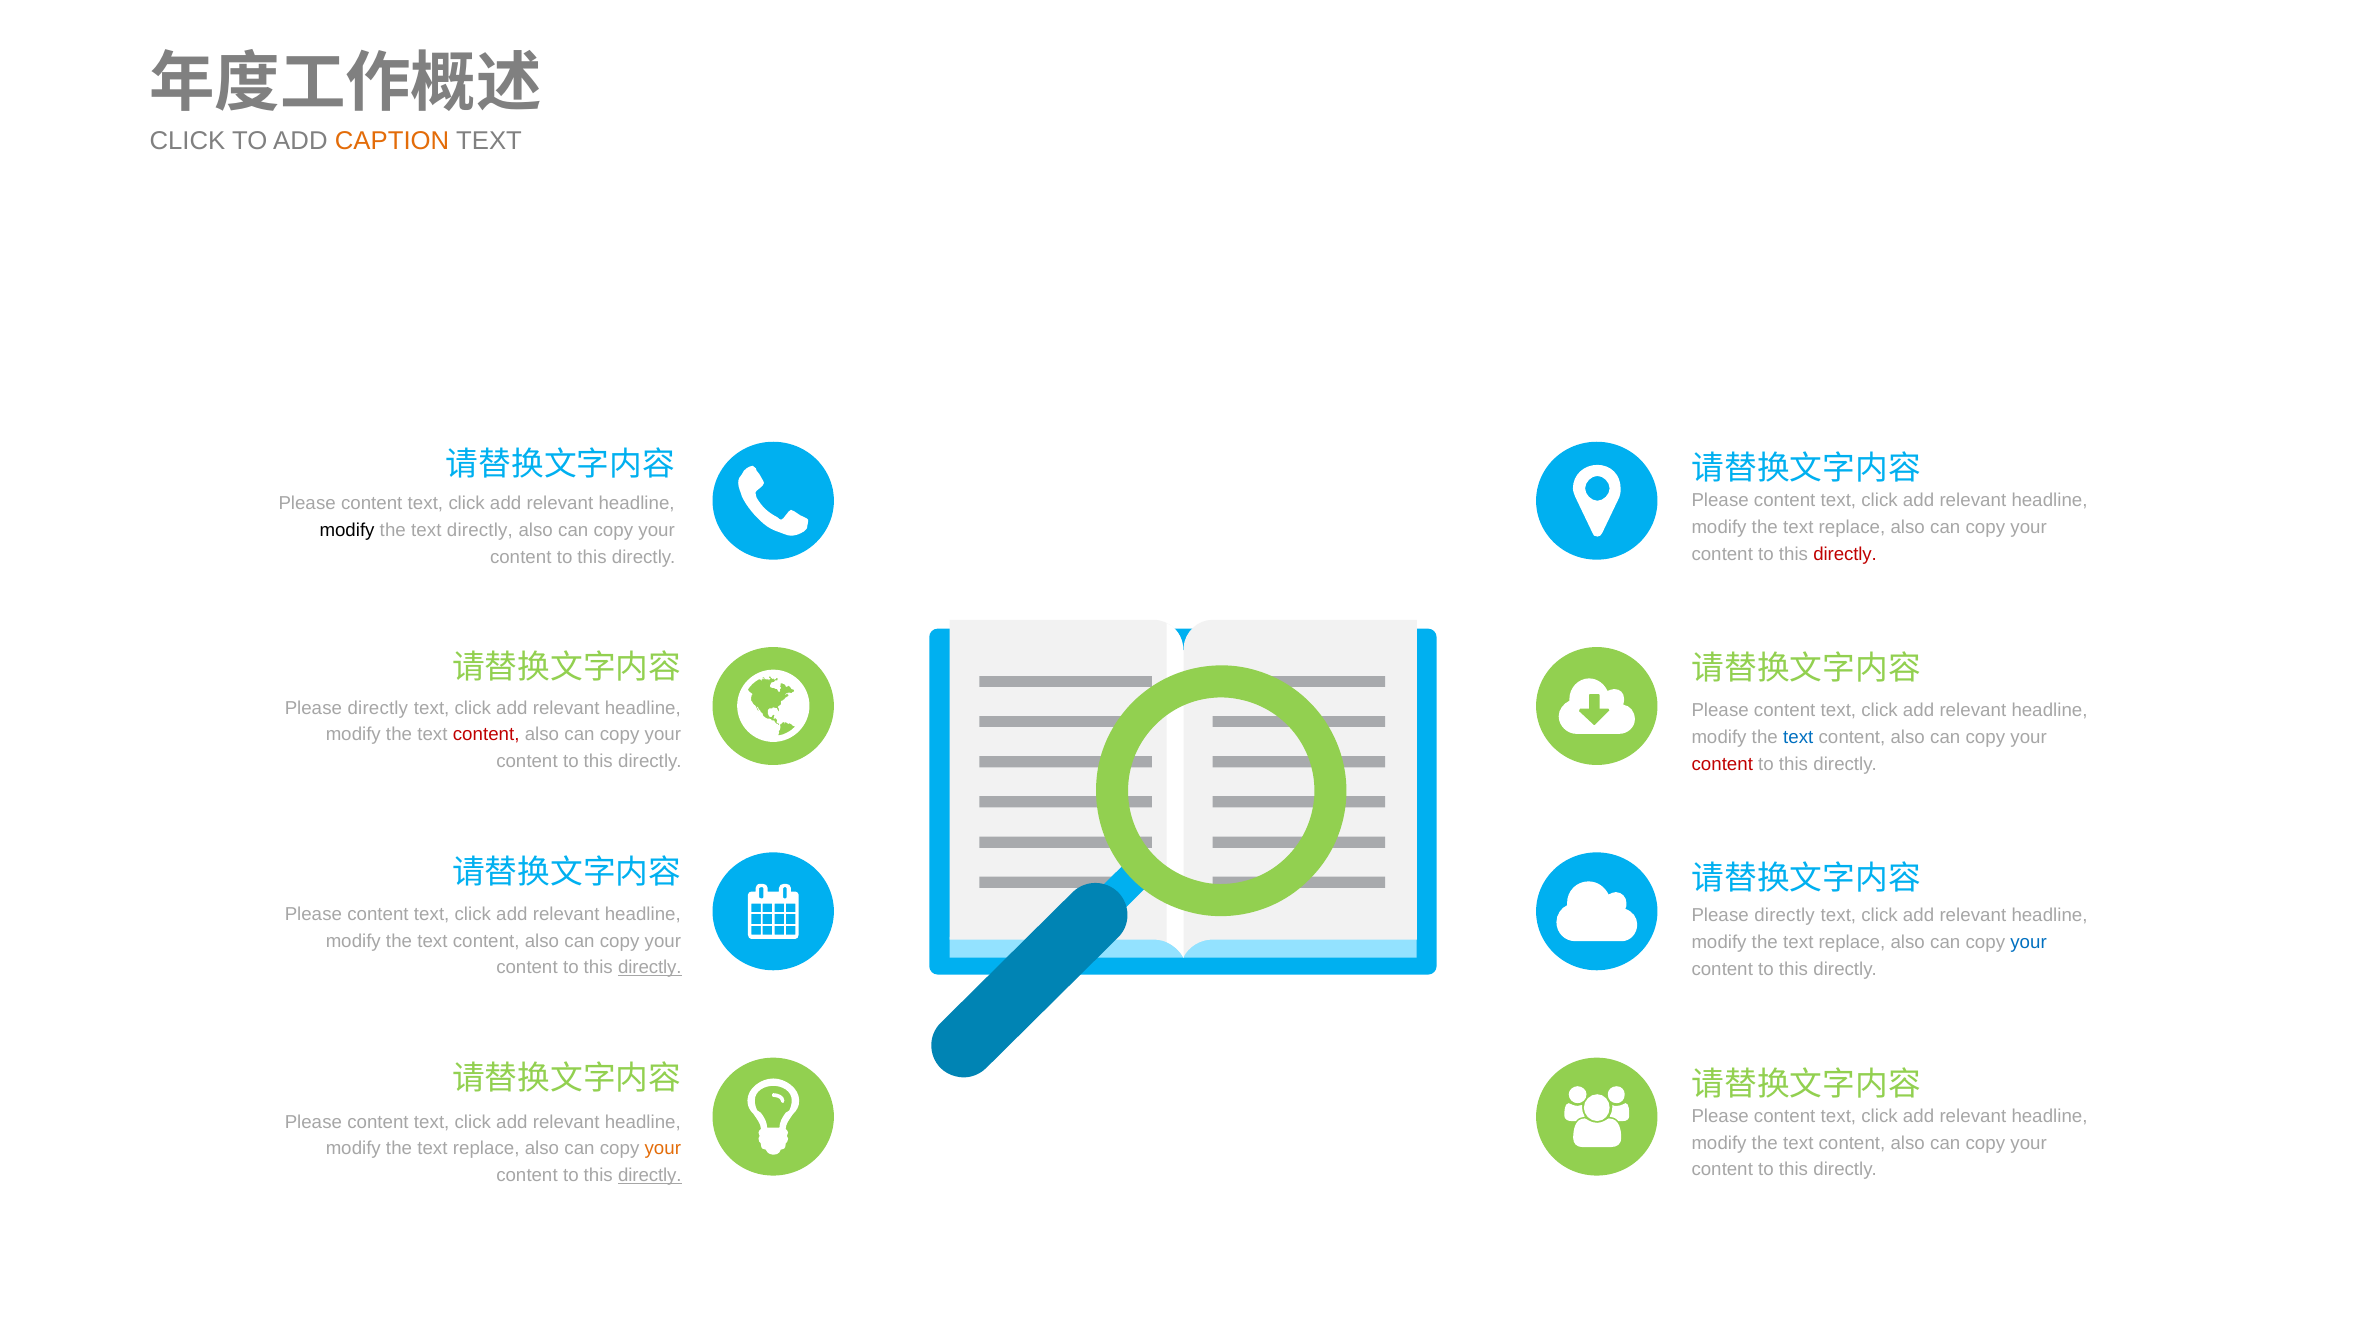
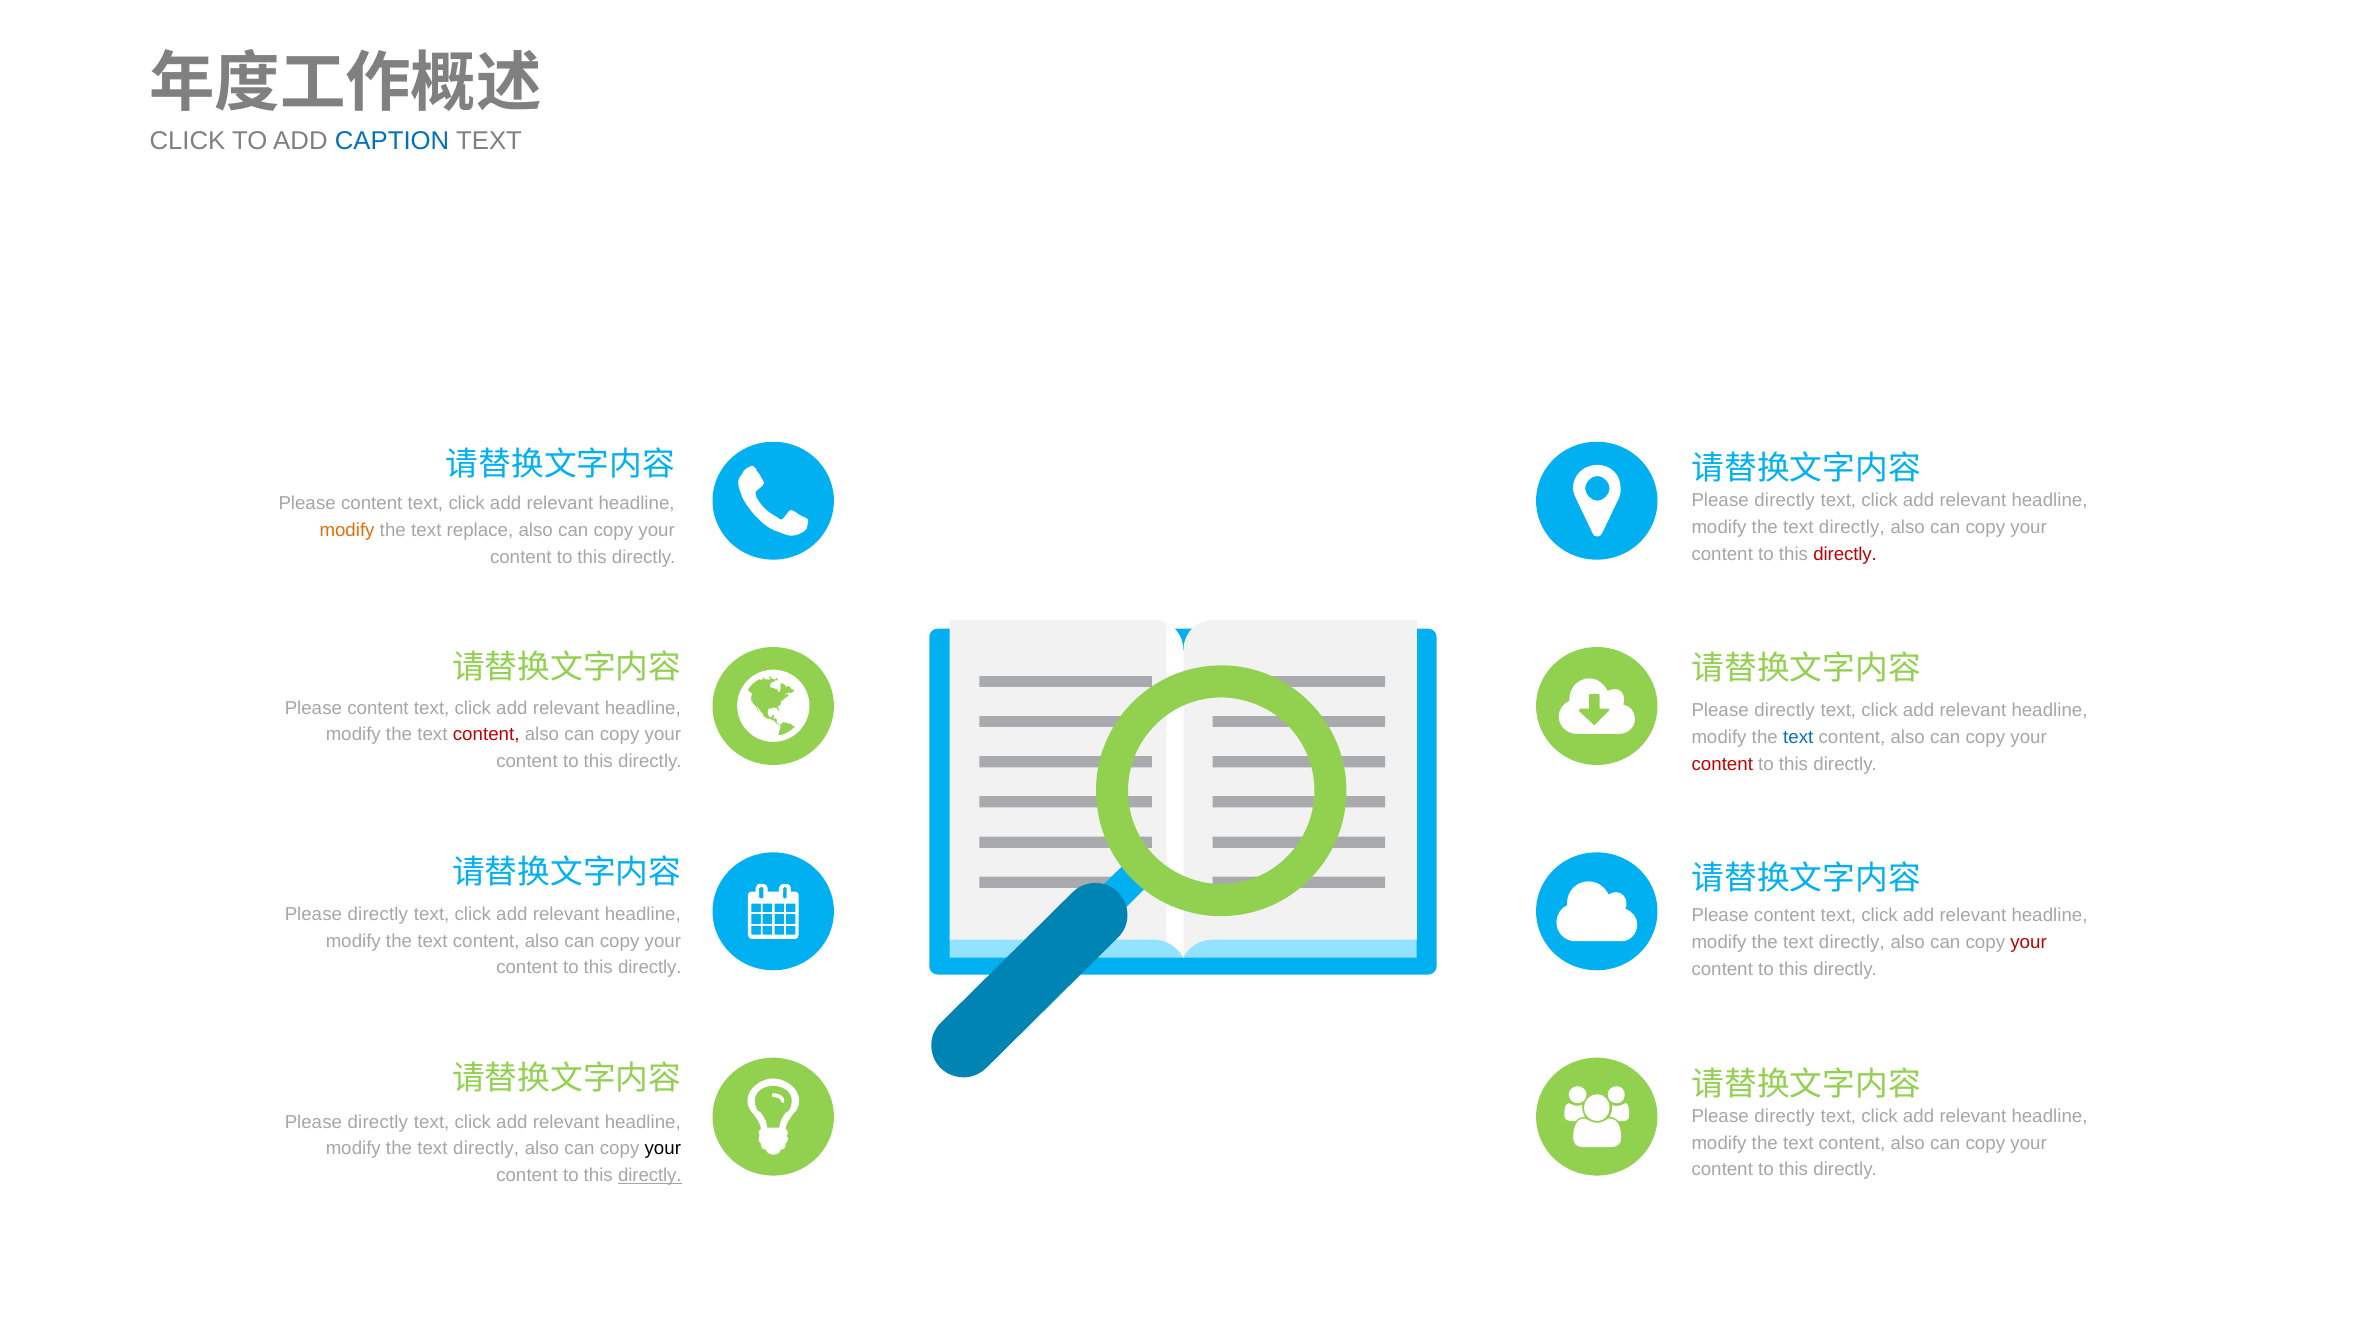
CAPTION colour: orange -> blue (392, 141)
content: content -> directly (1785, 500)
replace: replace -> directly (1852, 527)
modify colour: black -> orange (347, 531)
text directly: directly -> replace (480, 531)
directly: directly -> content (378, 708)
content: content -> directly (1785, 711)
content: content -> directly (378, 914)
directly: directly -> content (1785, 916)
replace: replace -> directly (1852, 943)
your colour: blue -> red (2029, 943)
directly underline: present -> none (650, 968)
content: content -> directly (1785, 1116)
content: content -> directly (378, 1122)
replace: replace -> directly (486, 1149)
your colour: orange -> black (663, 1149)
